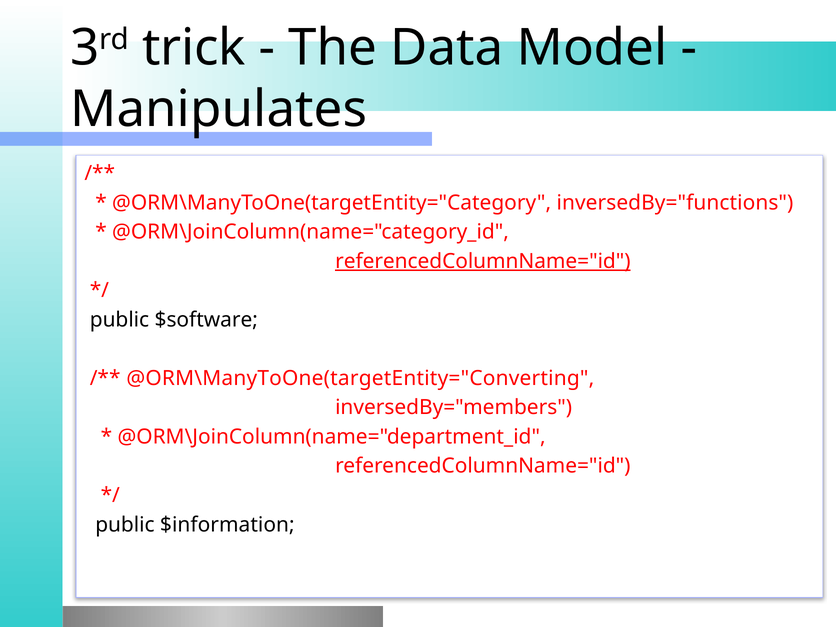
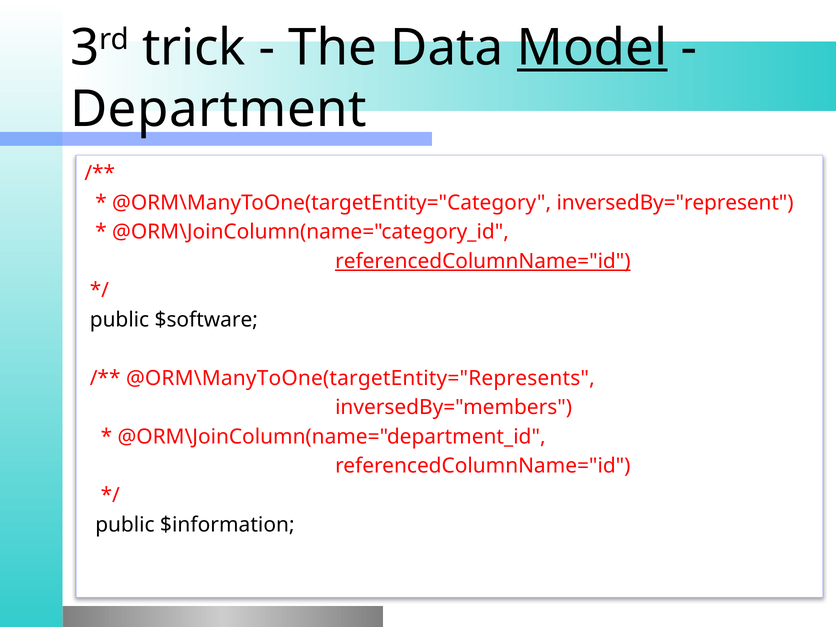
Model underline: none -> present (592, 48)
Manipulates: Manipulates -> Department (218, 109)
inversedBy="functions: inversedBy="functions -> inversedBy="represent (675, 203)
@ORM\ManyToOne(targetEntity="Converting: @ORM\ManyToOne(targetEntity="Converting -> @ORM\ManyToOne(targetEntity="Represents (360, 378)
